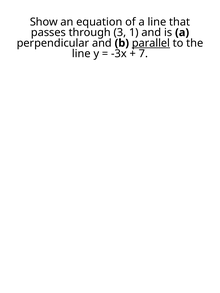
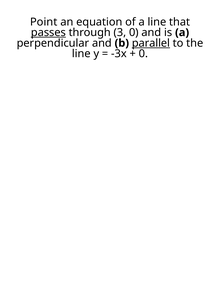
Show: Show -> Point (44, 22)
passes underline: none -> present (48, 33)
3 1: 1 -> 0 (134, 33)
7: 7 -> 0 (143, 54)
